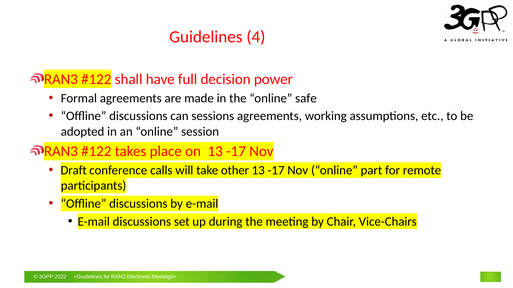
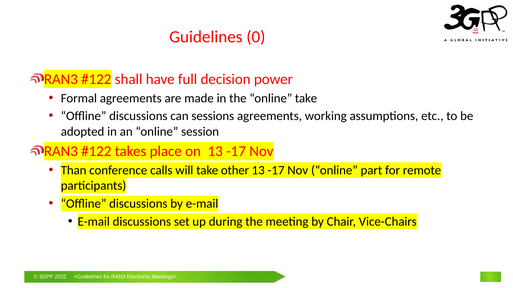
4: 4 -> 0 (256, 37)
online safe: safe -> take (306, 98)
Draft: Draft -> Than (74, 171)
